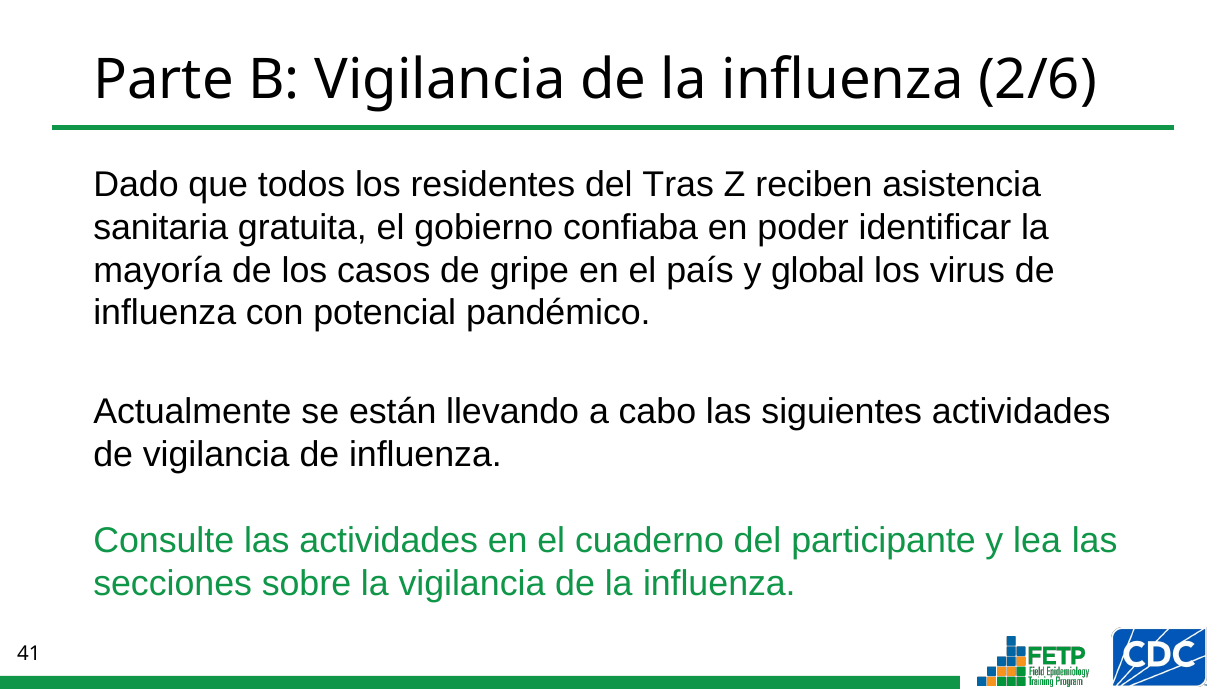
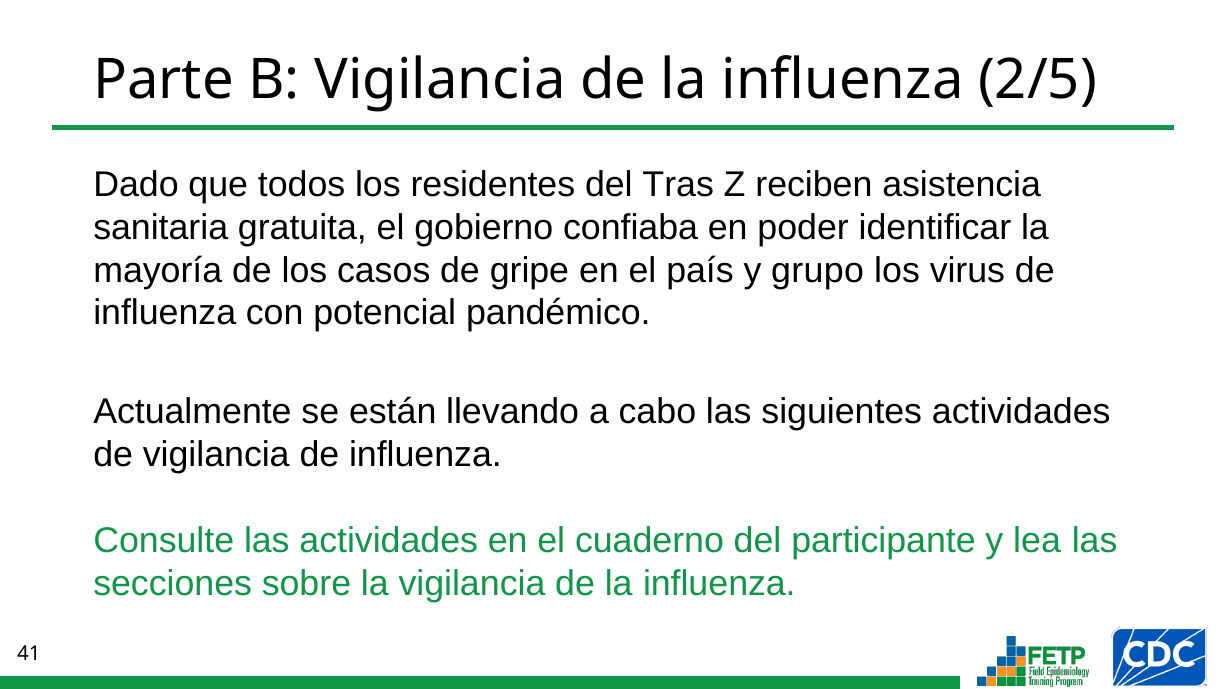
2/6: 2/6 -> 2/5 (1038, 81)
global: global -> grupo (818, 270)
